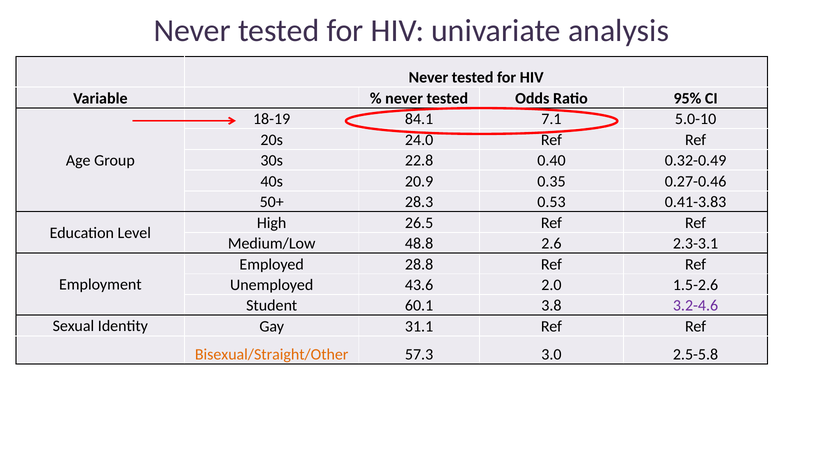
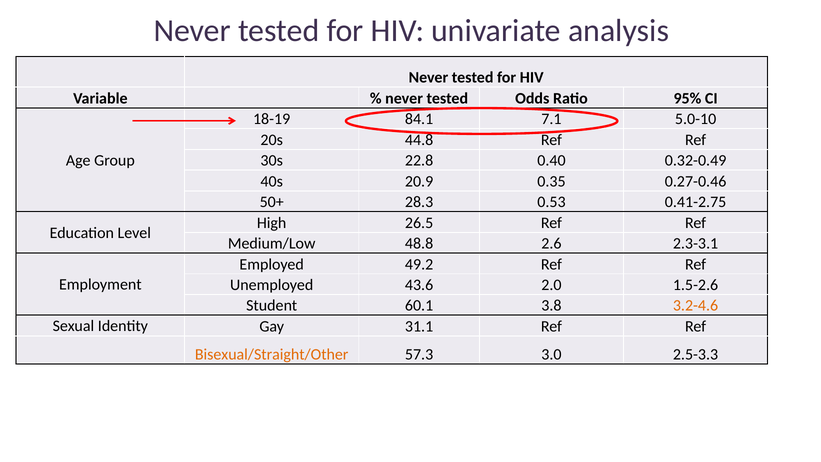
24.0: 24.0 -> 44.8 (419, 140)
0.41-3.83: 0.41-3.83 -> 0.41-2.75 (696, 202)
28.8: 28.8 -> 49.2 (419, 264)
3.2-4.6 colour: purple -> orange (696, 306)
2.5-5.8: 2.5-5.8 -> 2.5-3.3 (696, 354)
